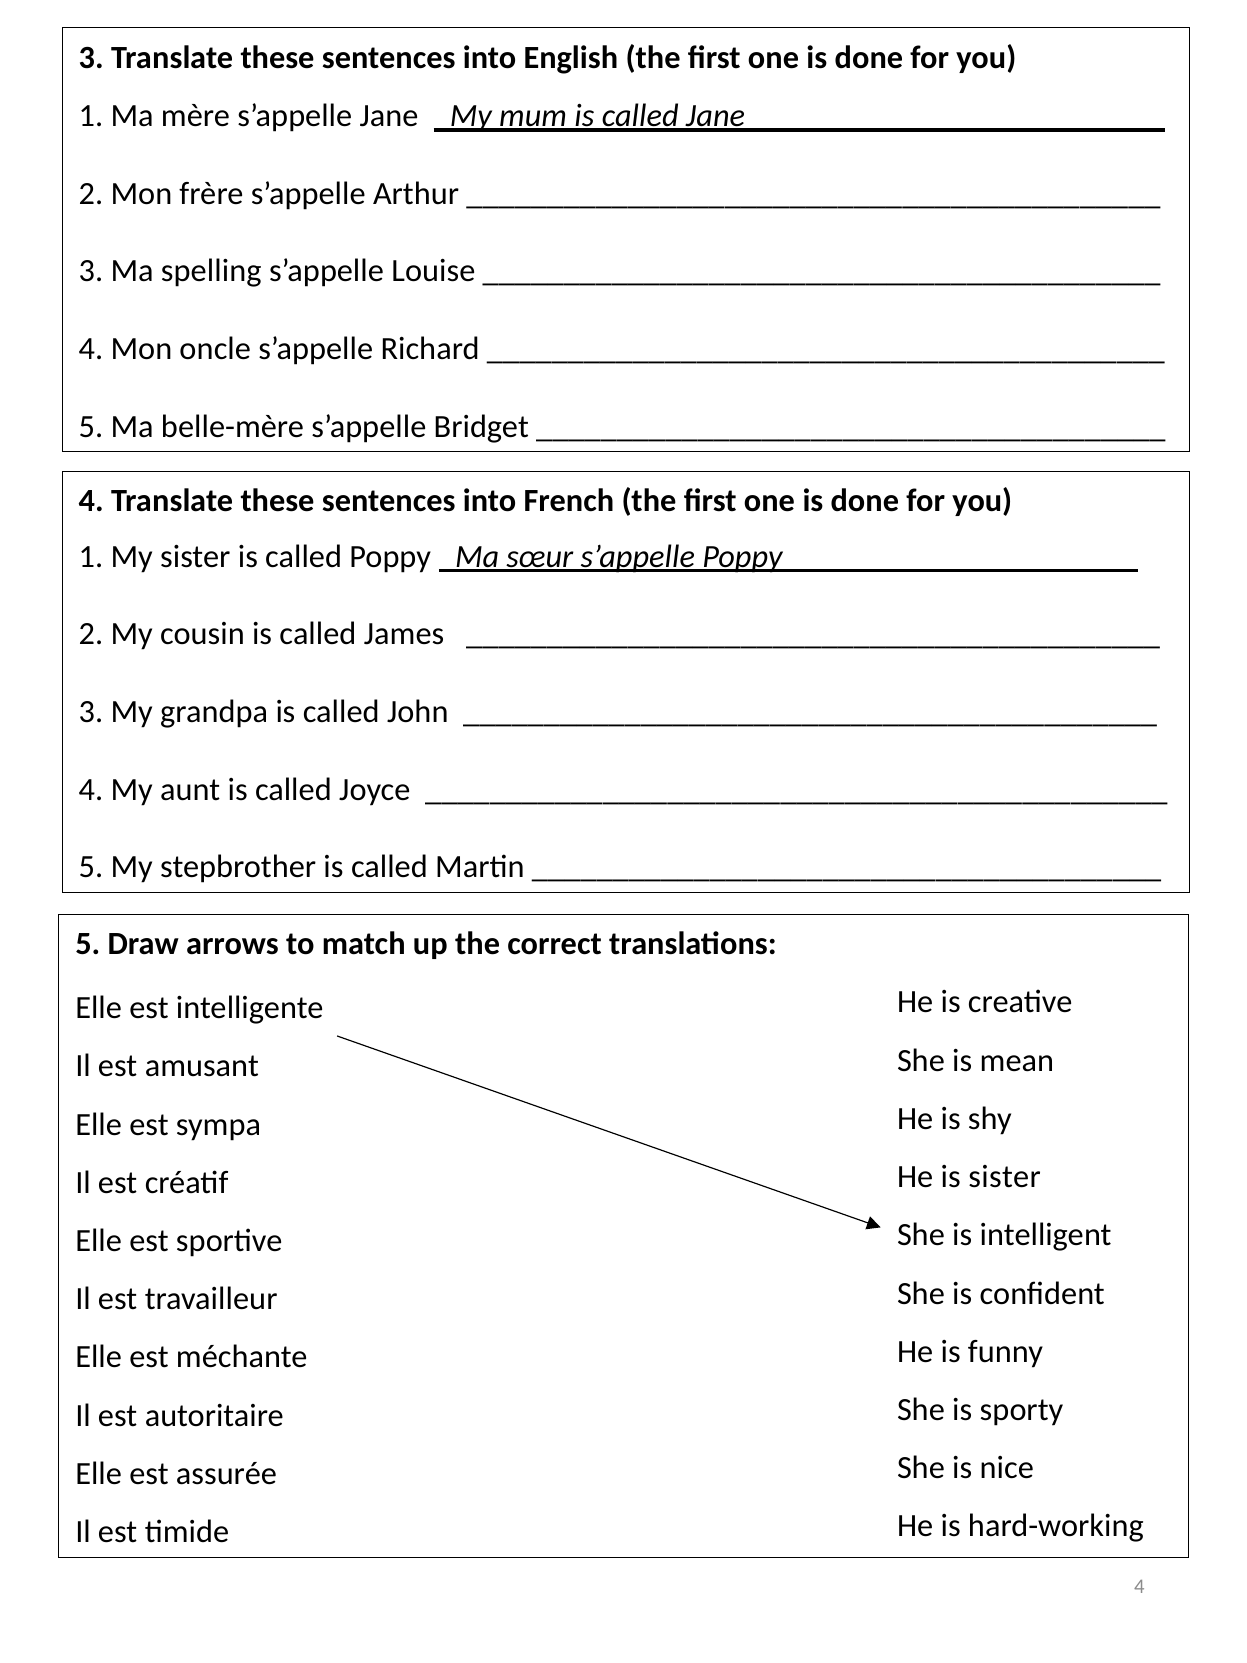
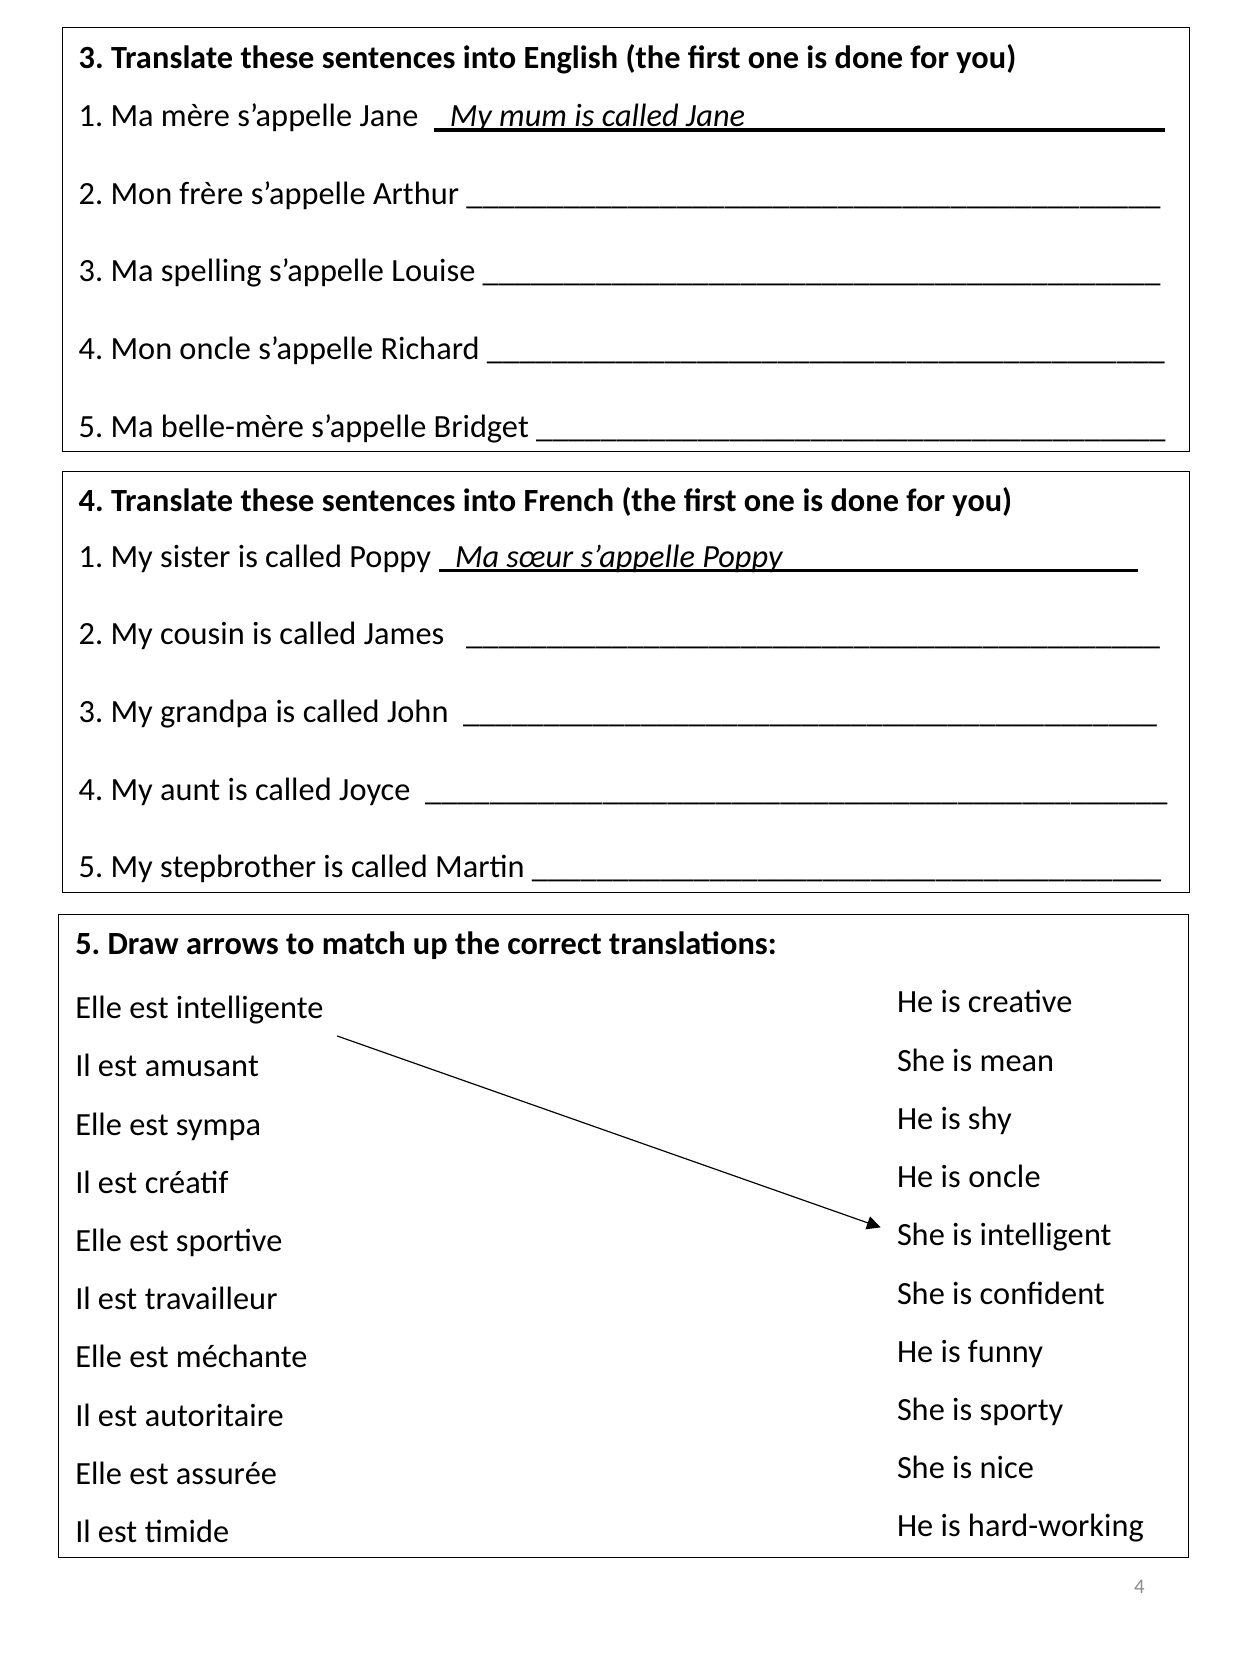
is sister: sister -> oncle (1005, 1177)
